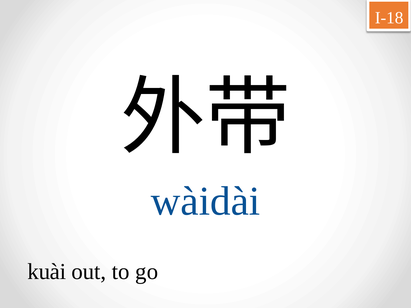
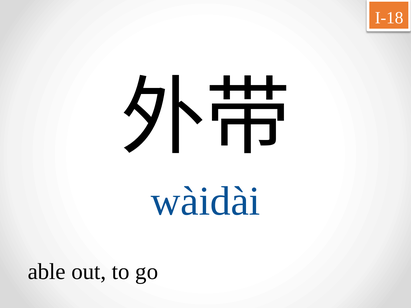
kuài: kuài -> able (47, 272)
